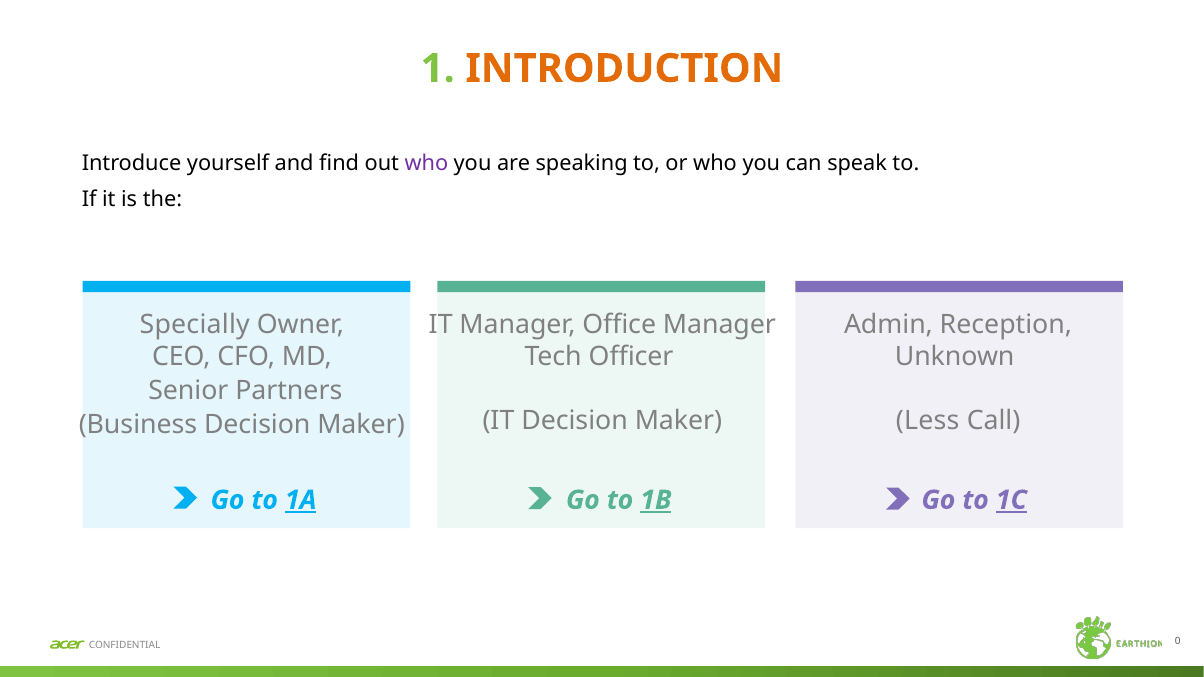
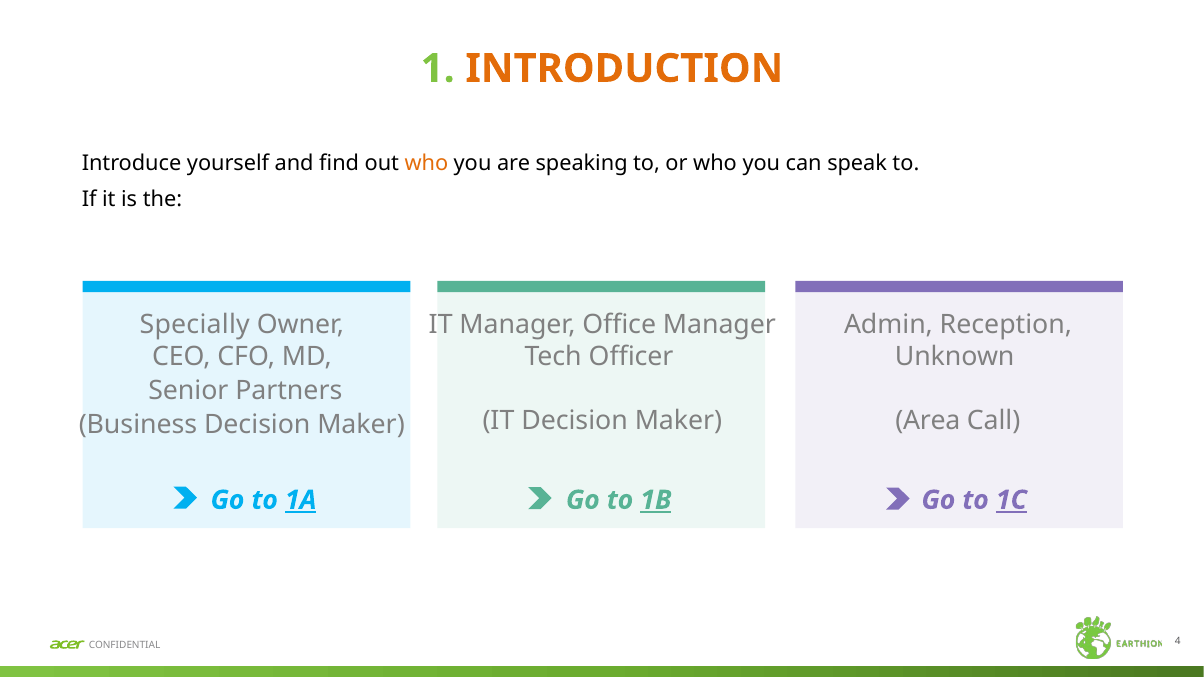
who colour: purple -> orange (426, 164)
Less: Less -> Area (928, 421)
0: 0 -> 4 (1178, 642)
